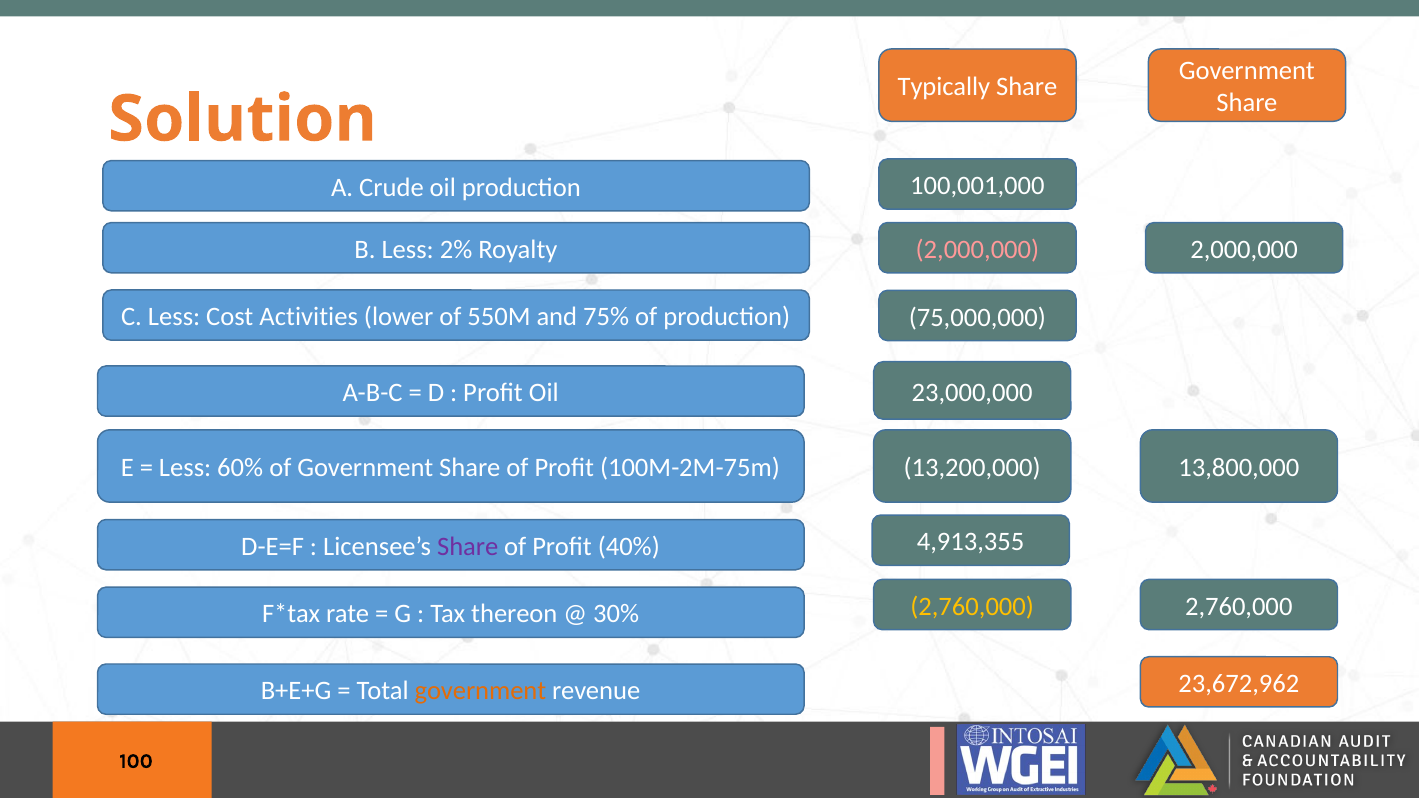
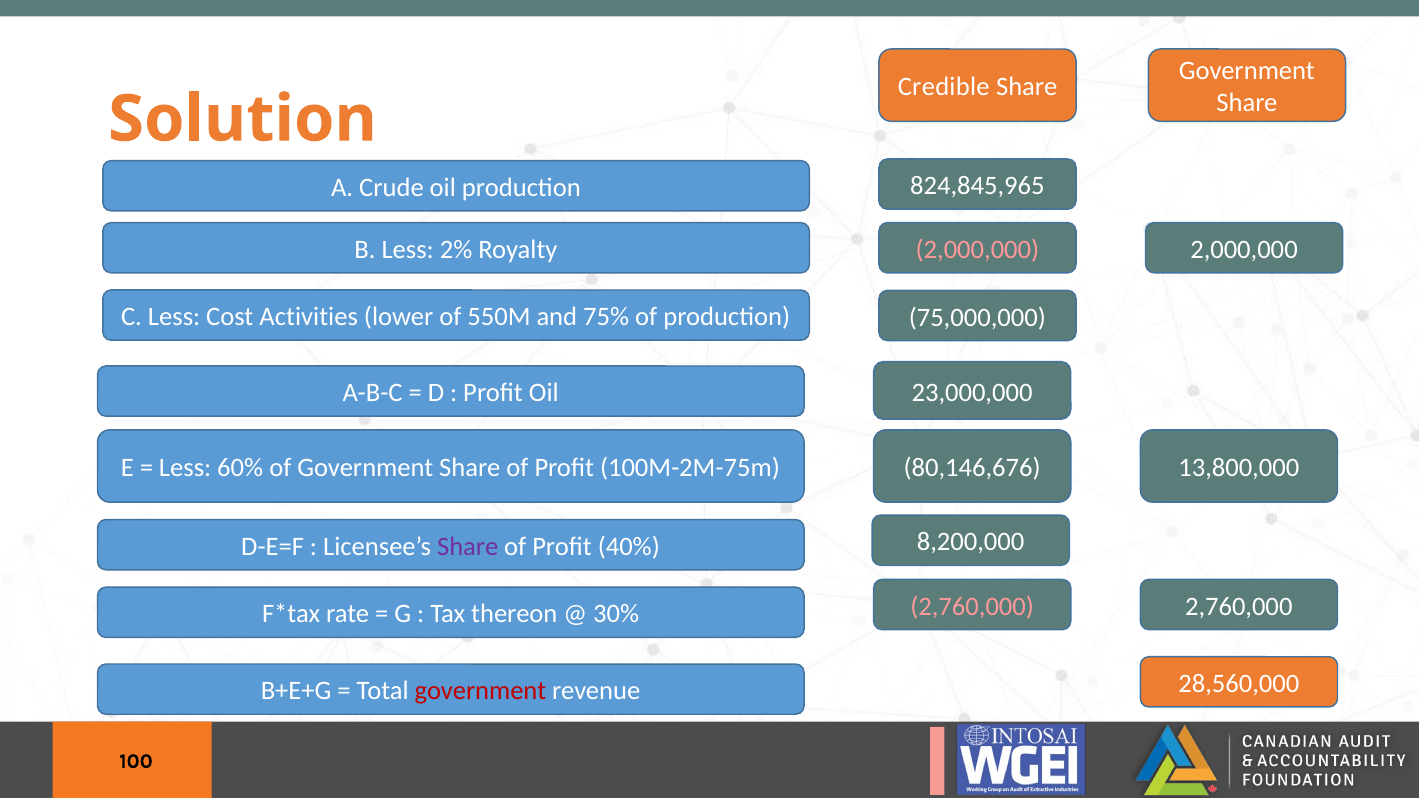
Typically: Typically -> Credible (944, 87)
100,001,000: 100,001,000 -> 824,845,965 (977, 186)
13,200,000: 13,200,000 -> 80,146,676 (972, 468)
4,913,355: 4,913,355 -> 8,200,000 (971, 542)
2,760,000 colour: yellow -> pink (972, 607)
government colour: orange -> red (480, 691)
23,672,962: 23,672,962 -> 28,560,000 (1239, 684)
